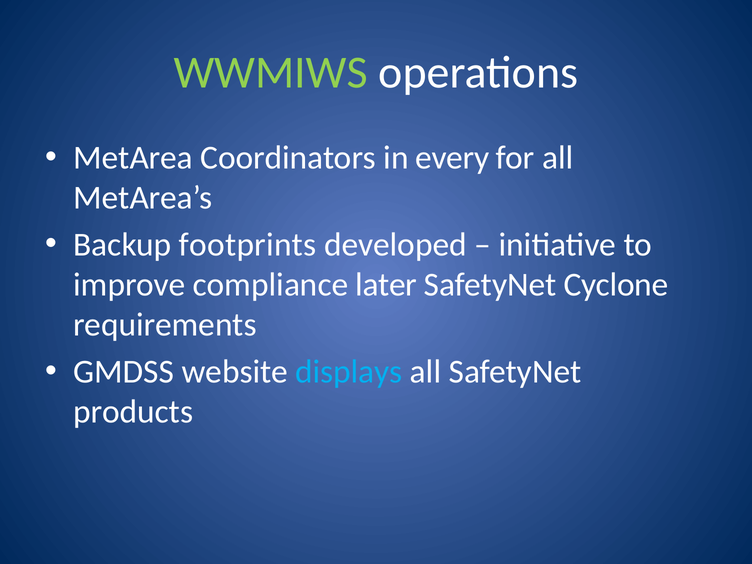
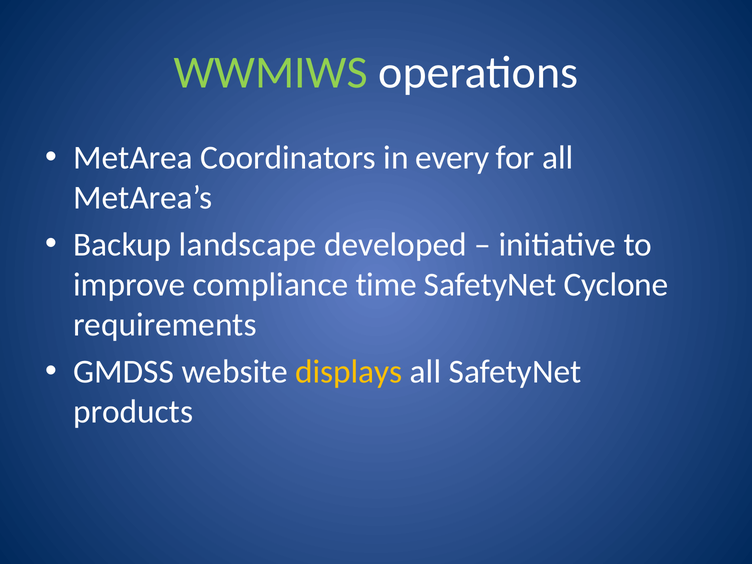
footprints: footprints -> landscape (248, 245)
later: later -> time (386, 285)
displays colour: light blue -> yellow (349, 372)
